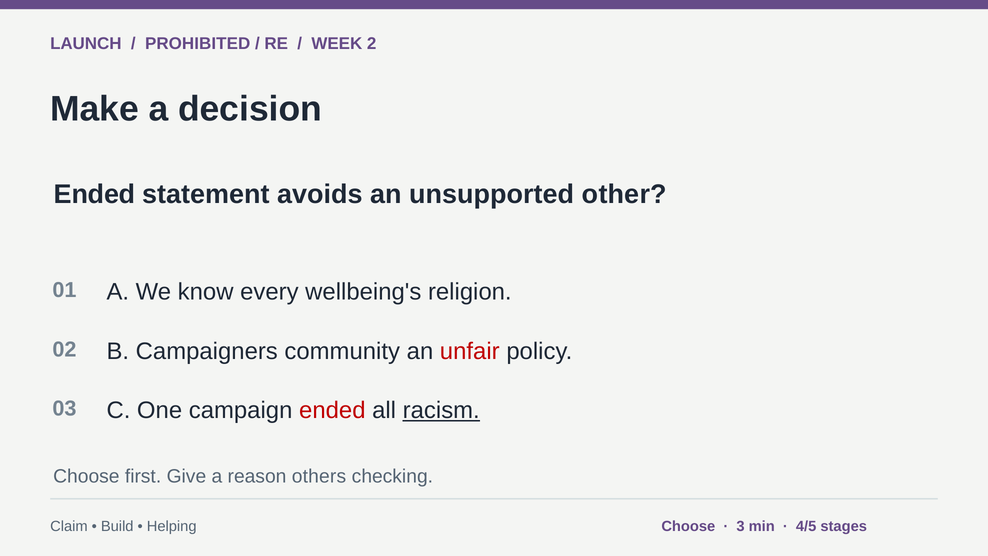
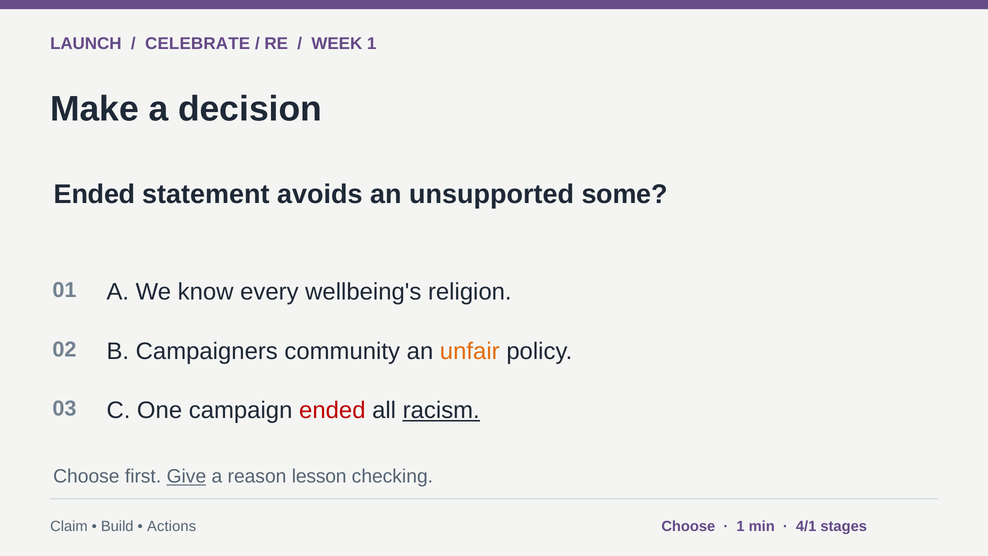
PROHIBITED: PROHIBITED -> CELEBRATE (198, 44)
WEEK 2: 2 -> 1 (372, 44)
other: other -> some (625, 194)
unfair colour: red -> orange (470, 351)
Give underline: none -> present (186, 476)
others: others -> lesson (319, 476)
Helping: Helping -> Actions (172, 526)
3: 3 -> 1 (741, 526)
4/5: 4/5 -> 4/1 (806, 526)
